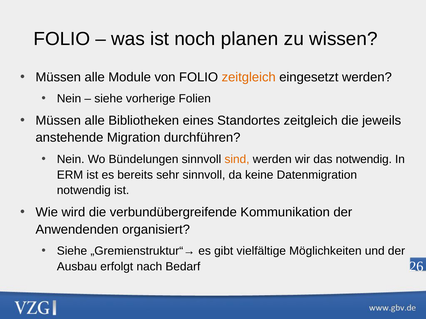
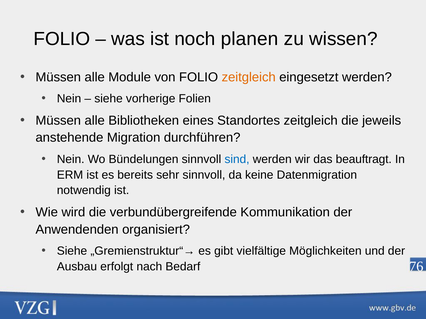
sind colour: orange -> blue (237, 159)
das notwendig: notwendig -> beauftragt (364, 159)
26: 26 -> 76 (416, 267)
